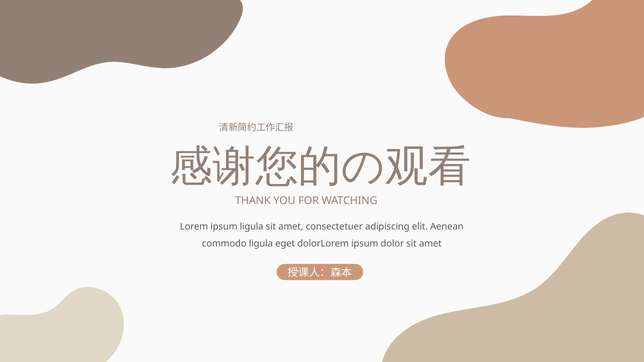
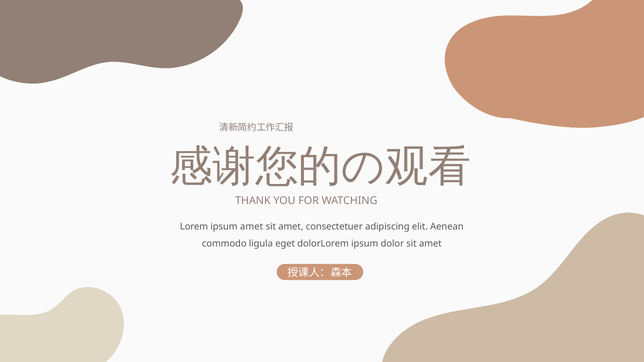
ipsum ligula: ligula -> amet (252, 227)
